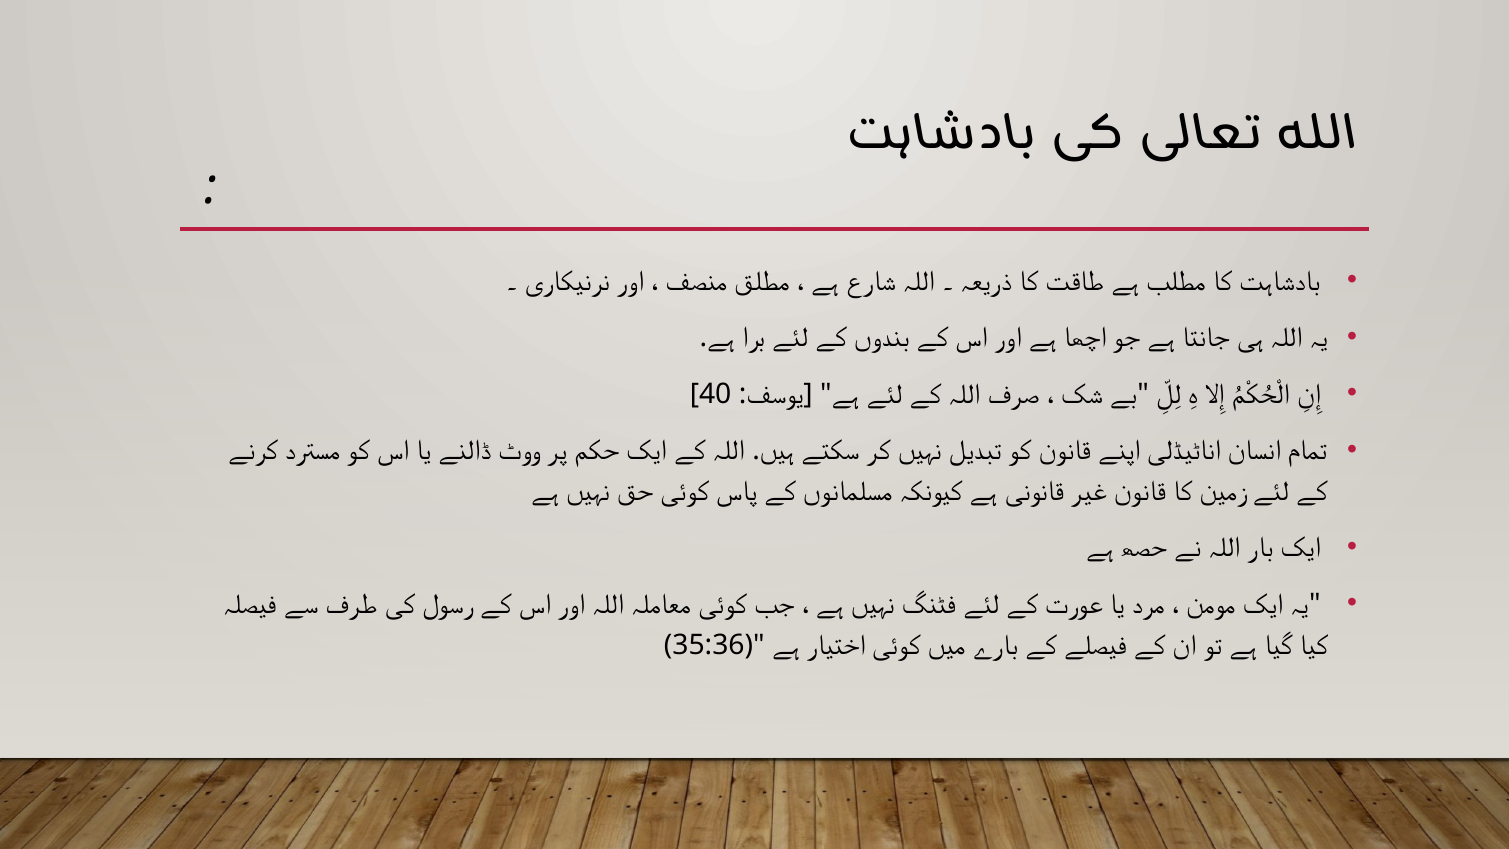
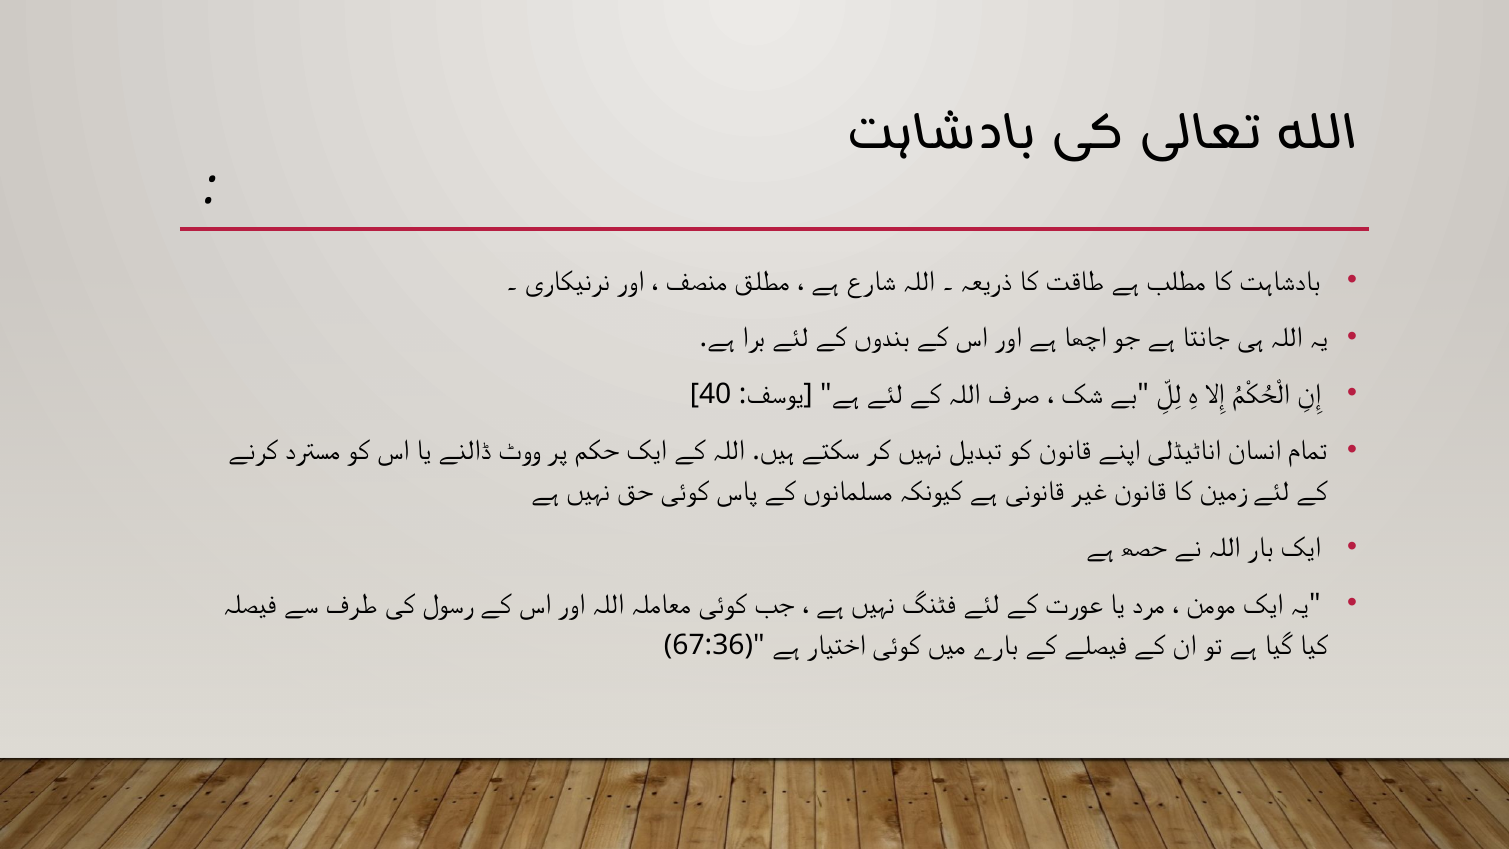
35:36: 35:36 -> 67:36 (709, 645)
